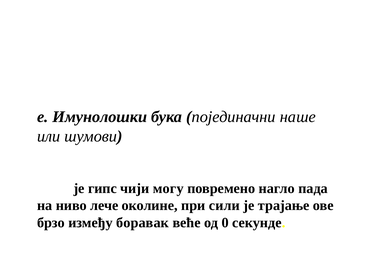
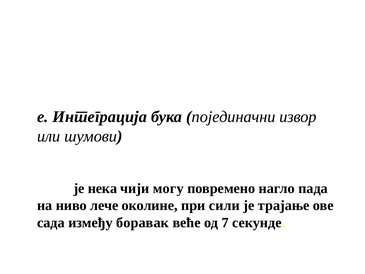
Имунолошки: Имунолошки -> Интеграција (100, 117)
наше: наше -> извор (298, 117)
гипс: гипс -> нека (102, 188)
брзо: брзо -> сада (51, 222)
0: 0 -> 7 (225, 222)
